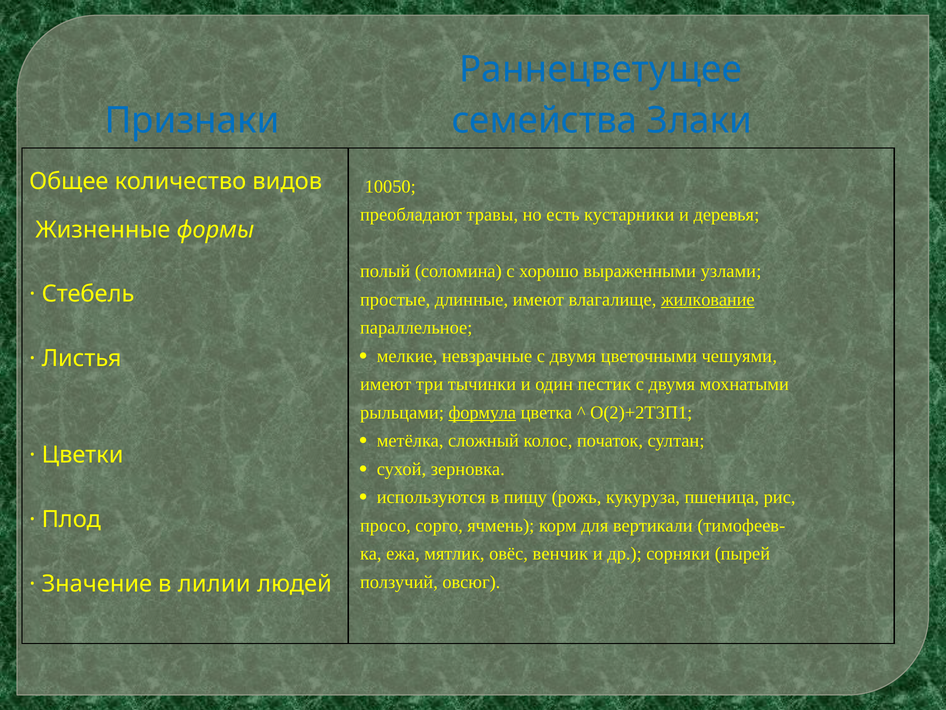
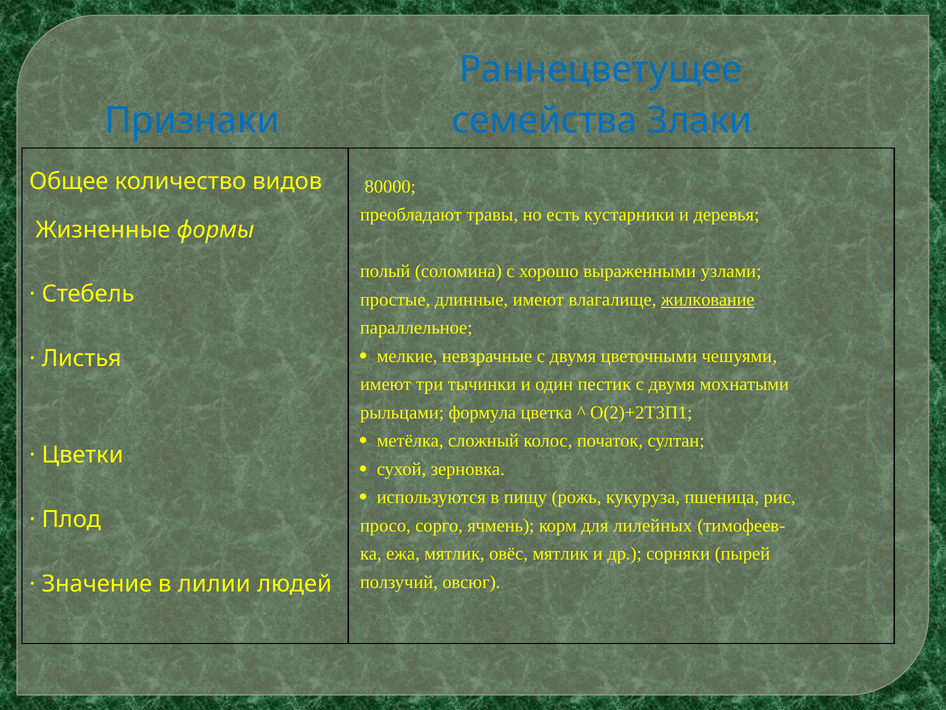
10050: 10050 -> 80000 (390, 186)
формула underline: present -> none (482, 412)
вертикали: вертикали -> лилейных (653, 525)
овёс венчик: венчик -> мятлик (560, 553)
